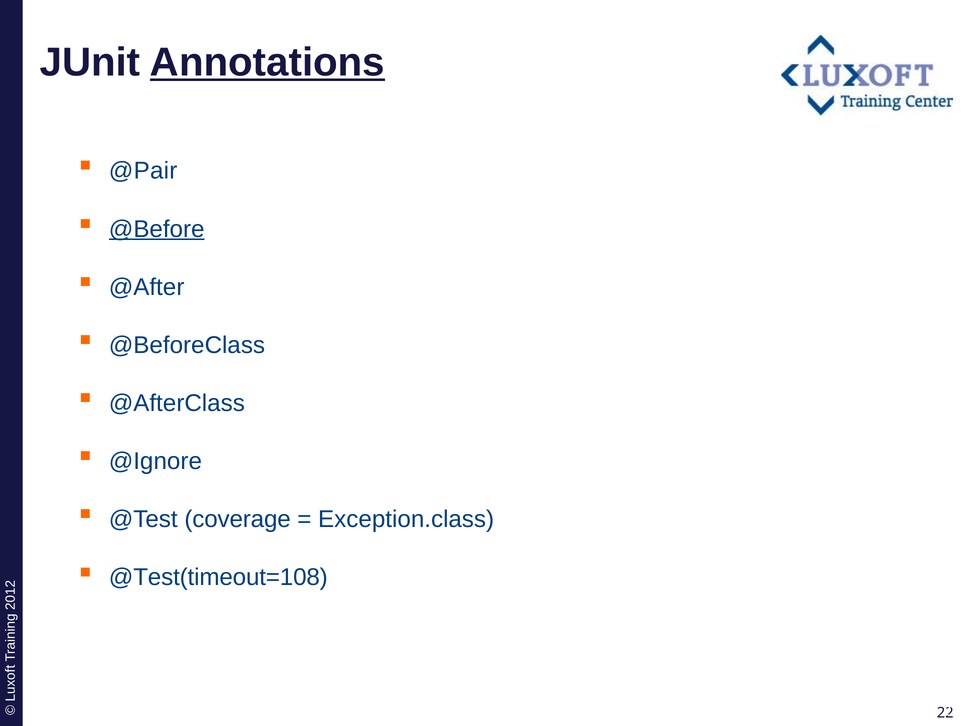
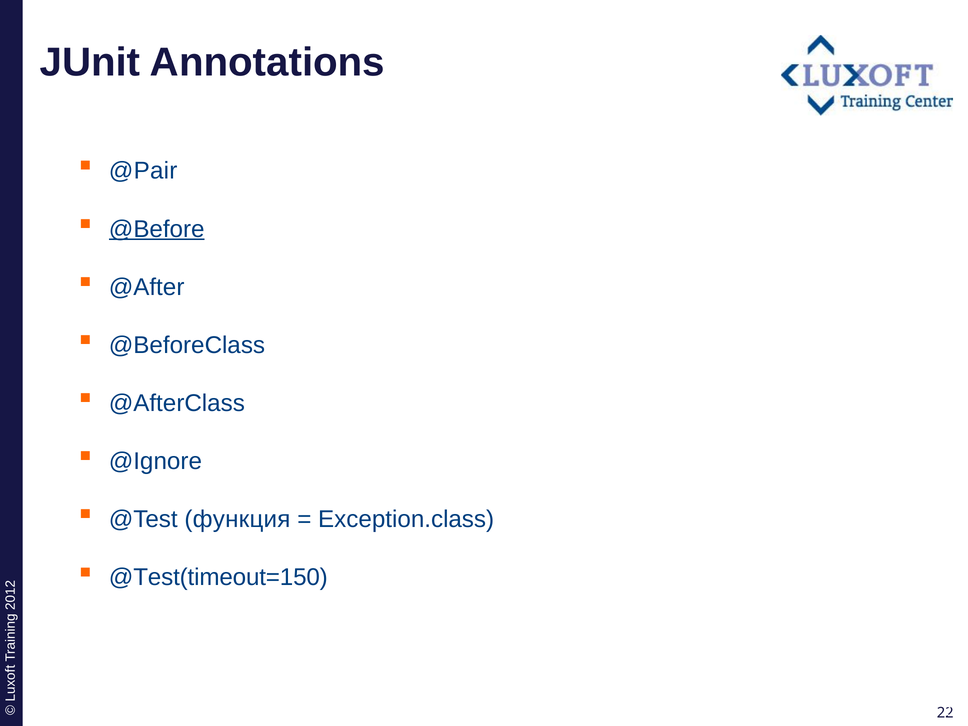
Annotations underline: present -> none (267, 63)
coverage: coverage -> функция (237, 519)
@Test(timeout=108: @Test(timeout=108 -> @Test(timeout=150 (218, 578)
